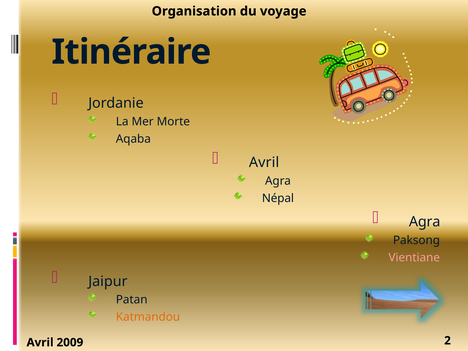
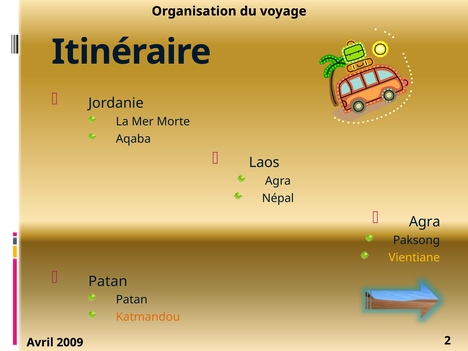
Avril: Avril -> Laos (264, 163)
Vientiane colour: pink -> yellow (414, 258)
Jaipur: Jaipur -> Patan (108, 281)
